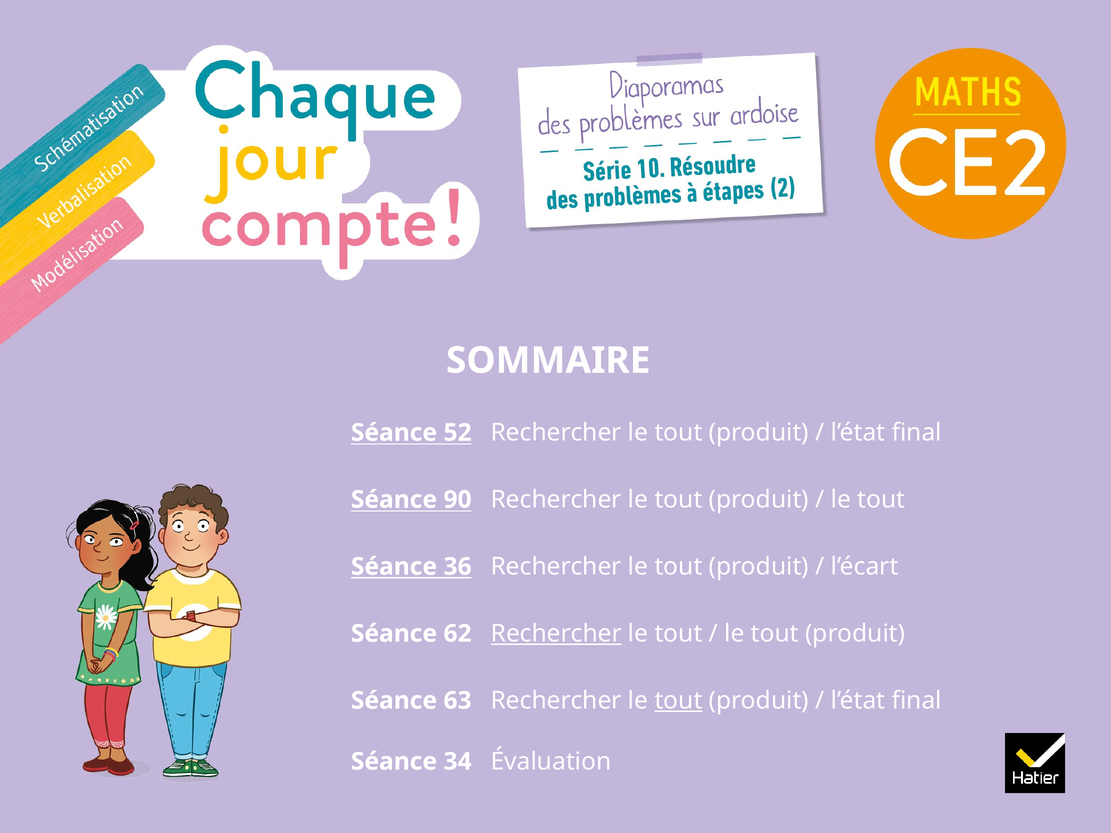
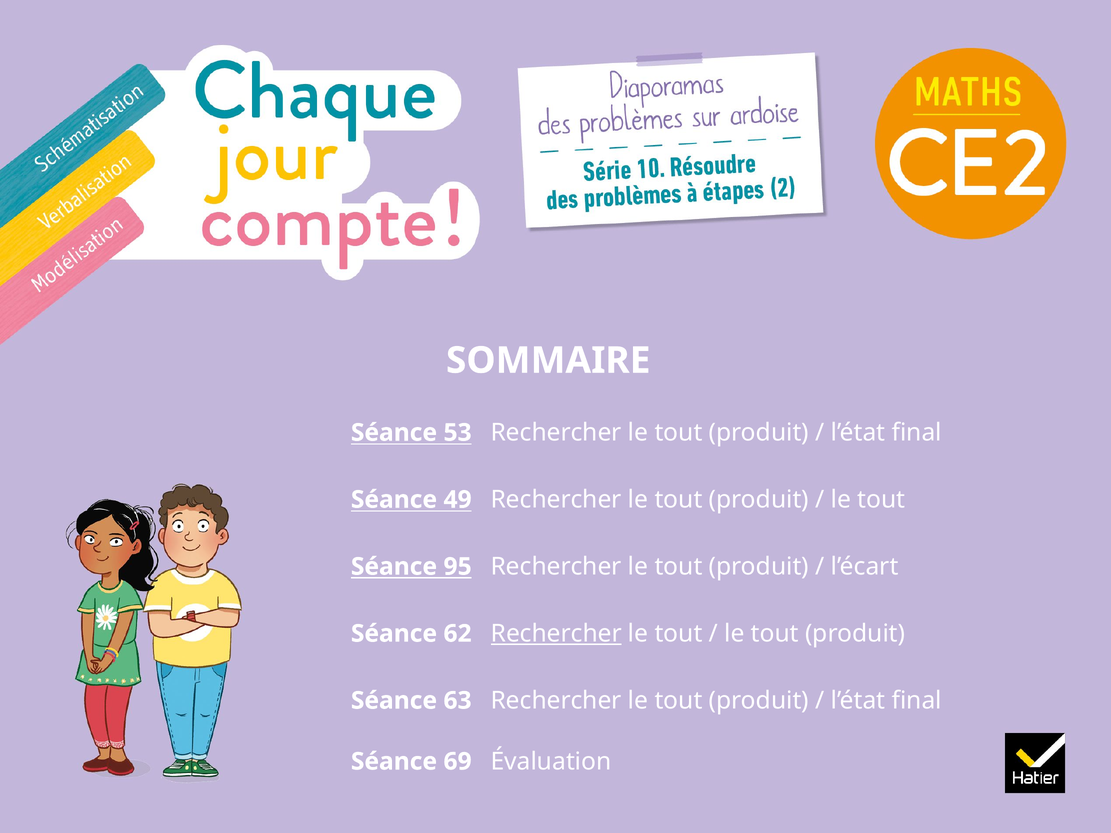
52: 52 -> 53 (458, 433)
90: 90 -> 49 (458, 500)
36: 36 -> 95 (458, 567)
tout underline: present -> none (679, 701)
34: 34 -> 69 (458, 762)
